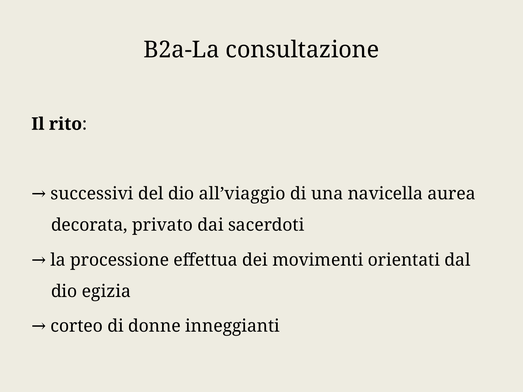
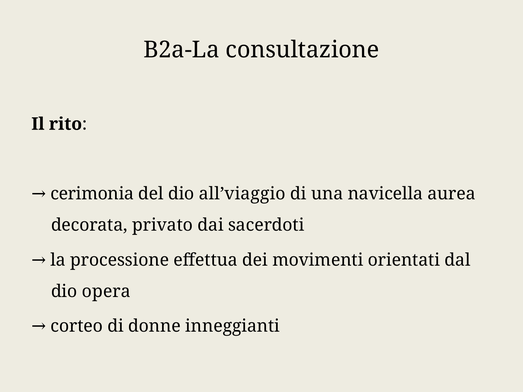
successivi: successivi -> cerimonia (92, 194)
egizia: egizia -> opera (106, 291)
